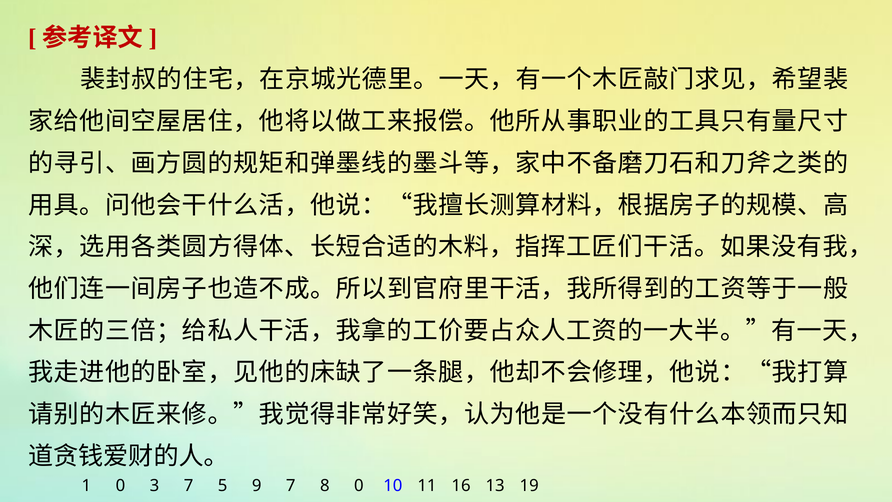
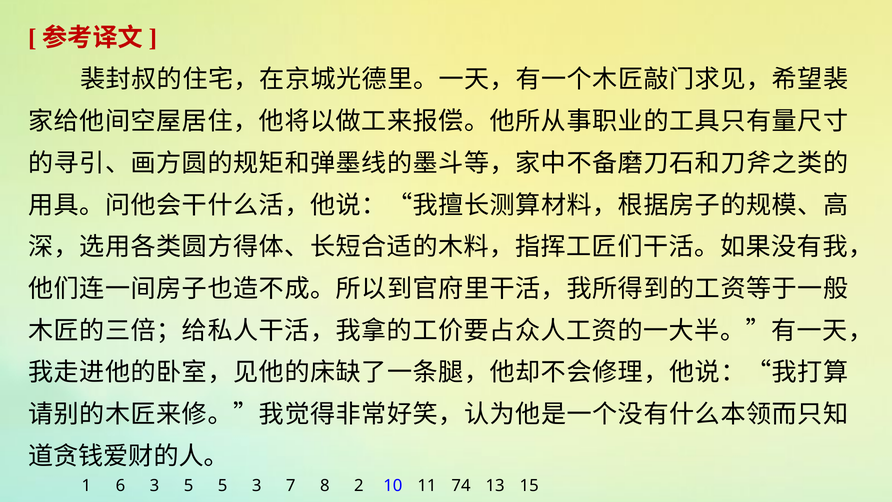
1 0: 0 -> 6 (120, 485)
3 7: 7 -> 5 (189, 485)
5 9: 9 -> 3 (257, 485)
8 0: 0 -> 2 (359, 485)
16: 16 -> 74 (461, 485)
19: 19 -> 15 (529, 485)
